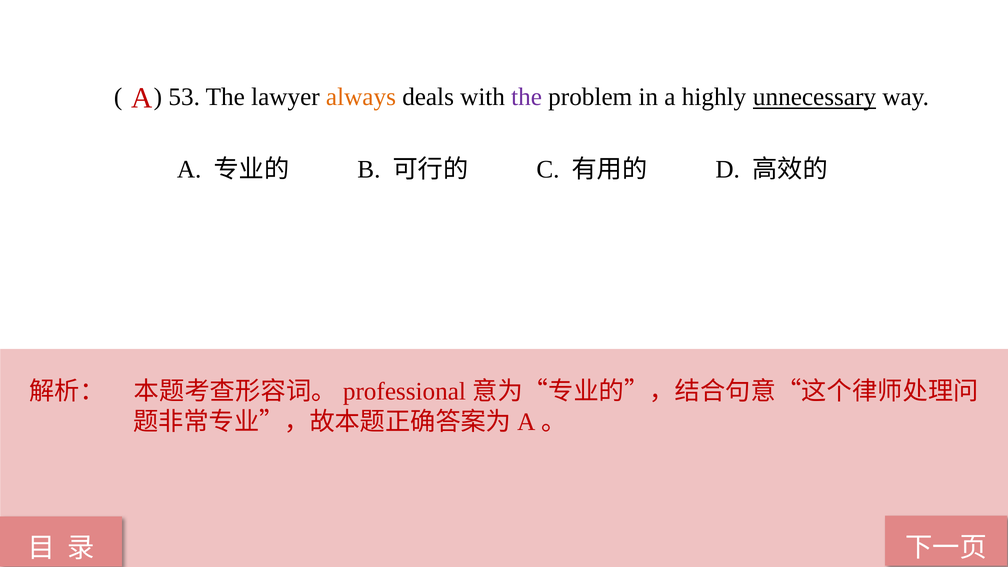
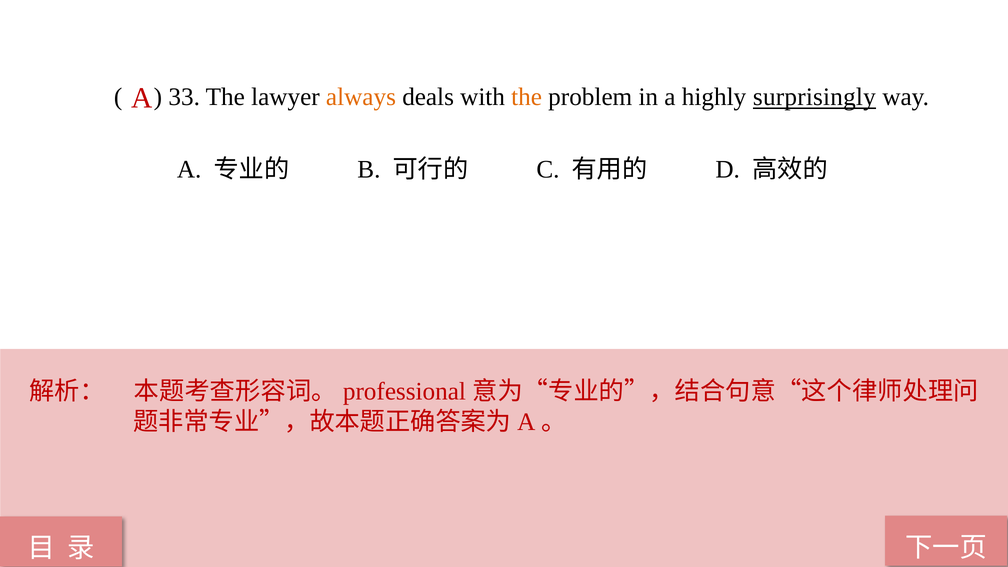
53: 53 -> 33 (184, 97)
the colour: purple -> orange (527, 97)
unnecessary: unnecessary -> surprisingly (814, 97)
